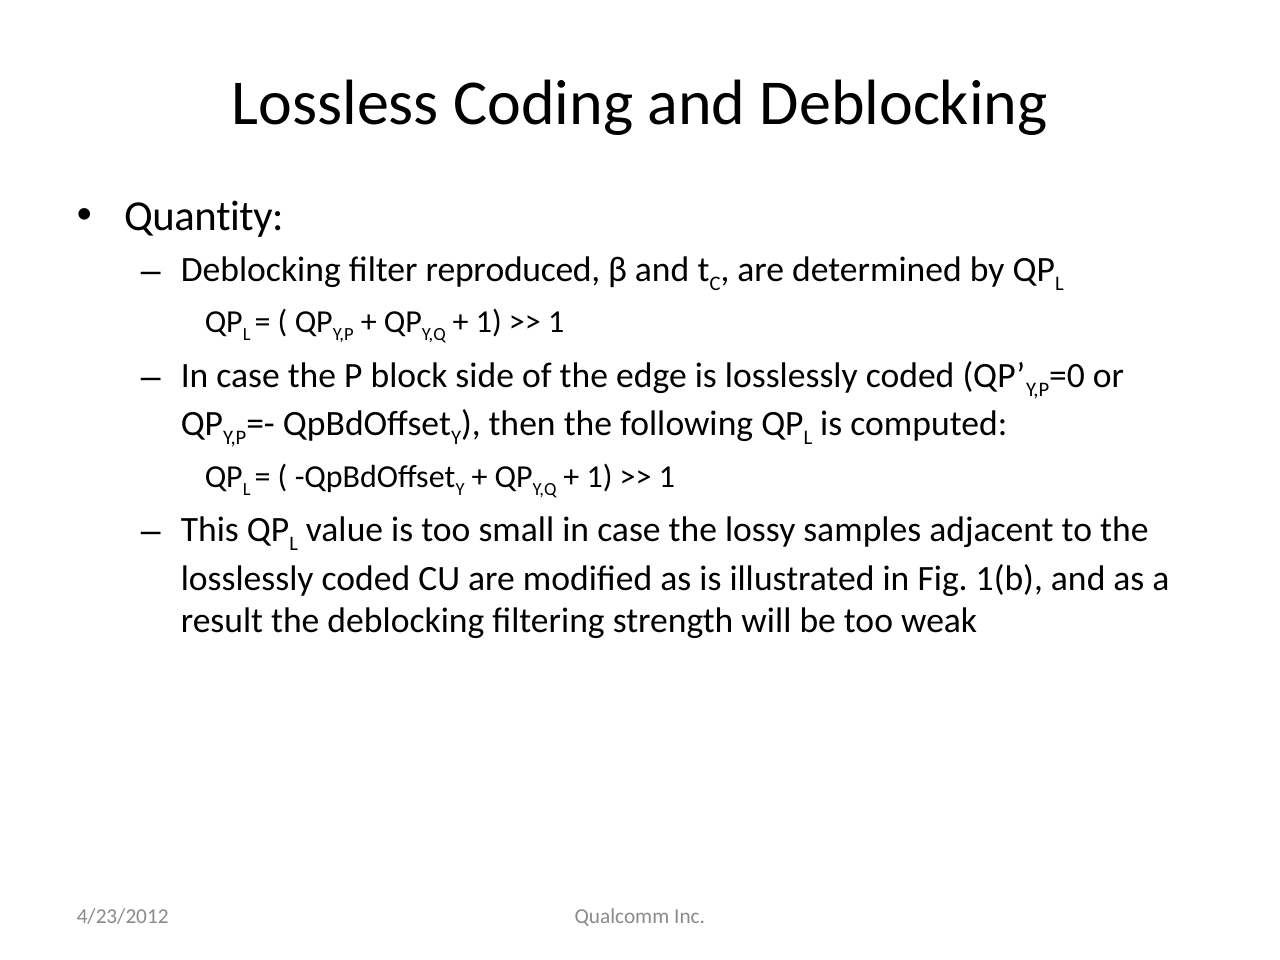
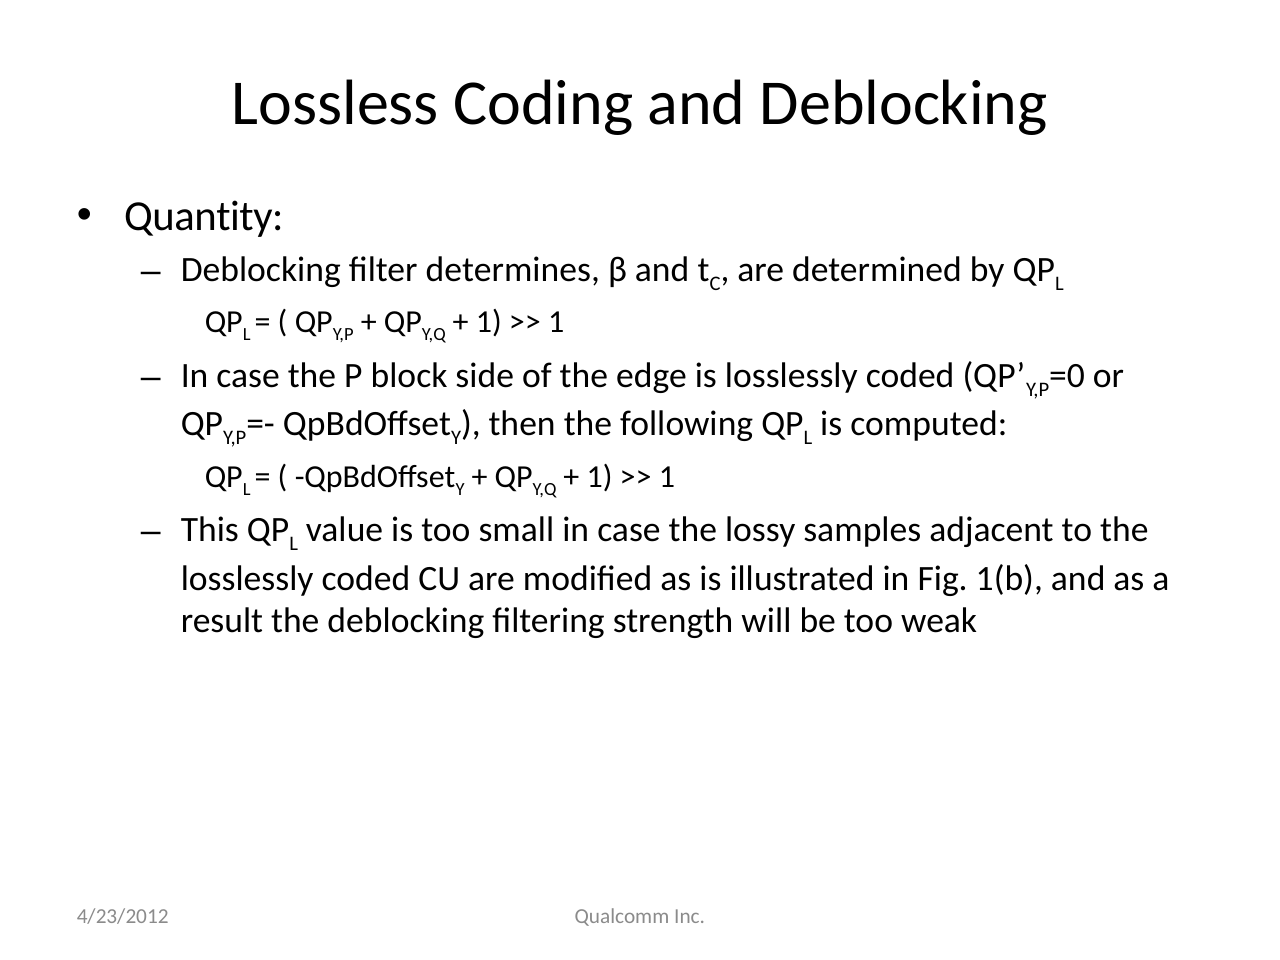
reproduced: reproduced -> determines (513, 270)
